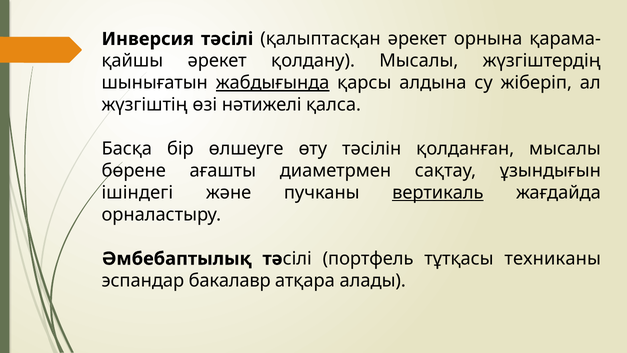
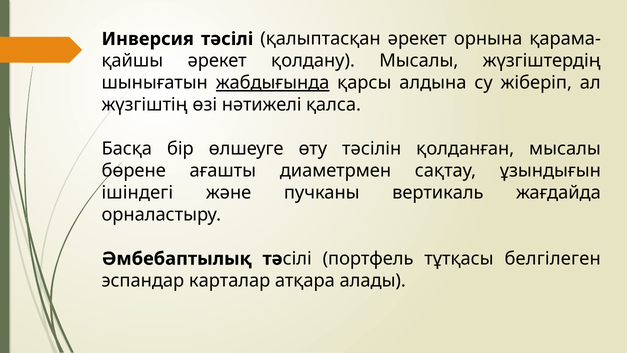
вертикаль underline: present -> none (438, 193)
техниканы: техниканы -> белгілеген (553, 258)
бакалавр: бакалавр -> карталар (230, 280)
